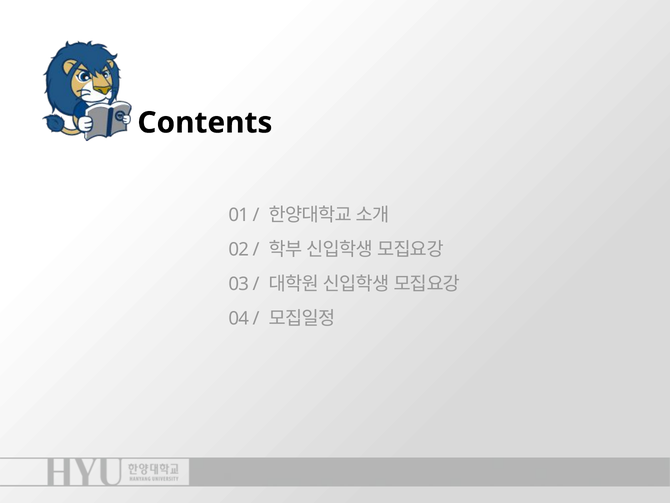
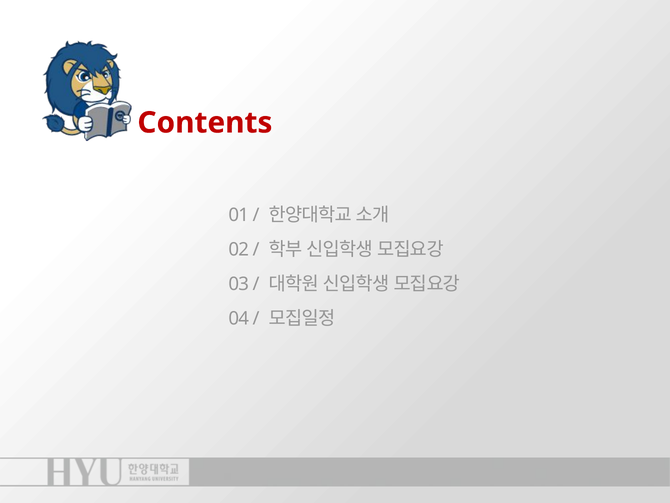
Contents colour: black -> red (205, 123)
